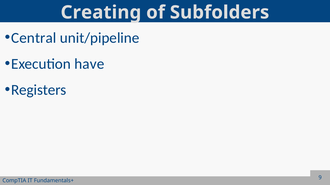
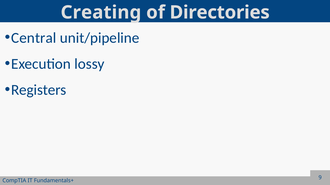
Subfolders: Subfolders -> Directories (220, 12)
have: have -> lossy (89, 64)
